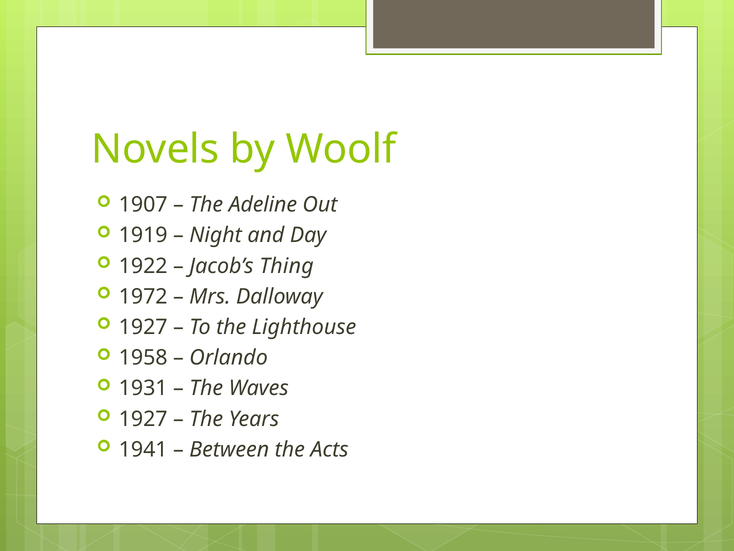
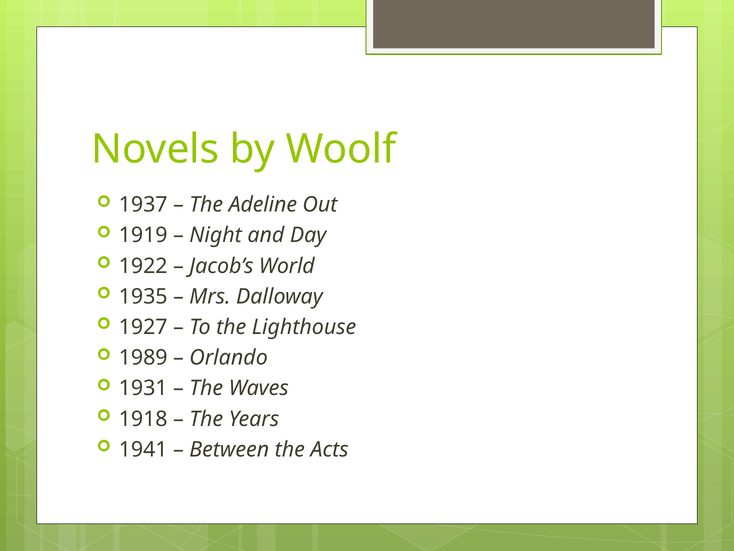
1907: 1907 -> 1937 (143, 205)
Thing: Thing -> World (287, 266)
1972: 1972 -> 1935 (143, 296)
1958: 1958 -> 1989 (143, 357)
1927: 1927 -> 1918 (143, 419)
